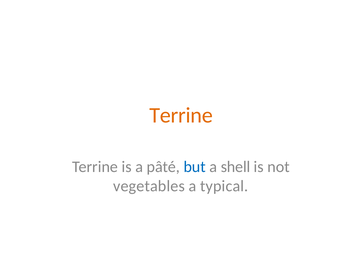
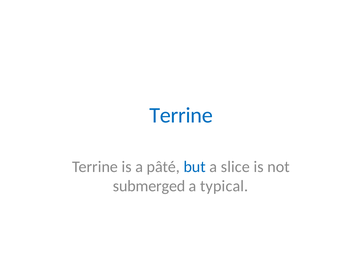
Terrine colour: orange -> blue (181, 115)
shell: shell -> slice (235, 166)
vegetables: vegetables -> submerged (149, 186)
